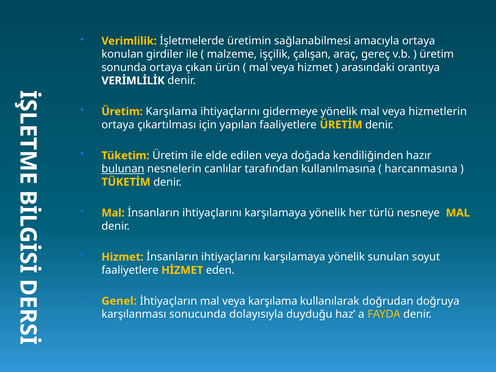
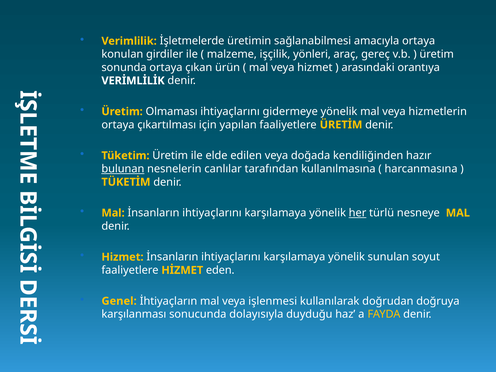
çalışan: çalışan -> yönleri (312, 54)
Üretim Karşılama: Karşılama -> Olmaması (172, 112)
her underline: none -> present (358, 213)
veya karşılama: karşılama -> işlenmesi (273, 301)
